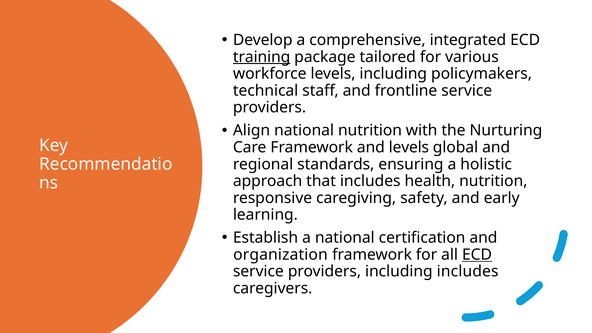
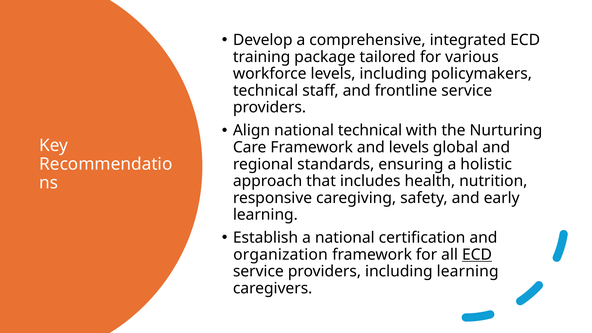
training underline: present -> none (262, 57)
national nutrition: nutrition -> technical (370, 130)
including includes: includes -> learning (468, 271)
